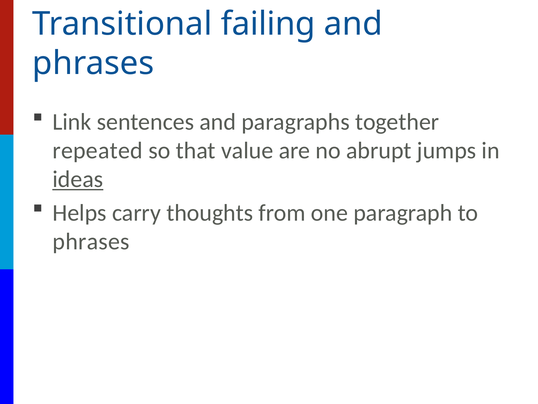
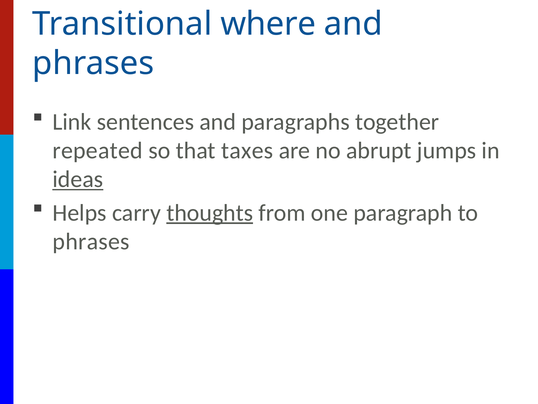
failing: failing -> where (268, 24)
value: value -> taxes (247, 150)
thoughts underline: none -> present (210, 213)
